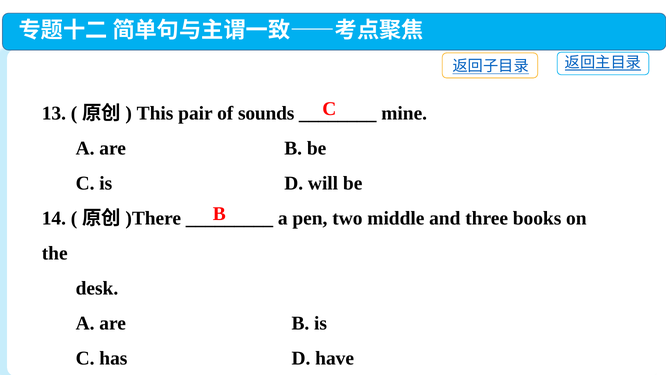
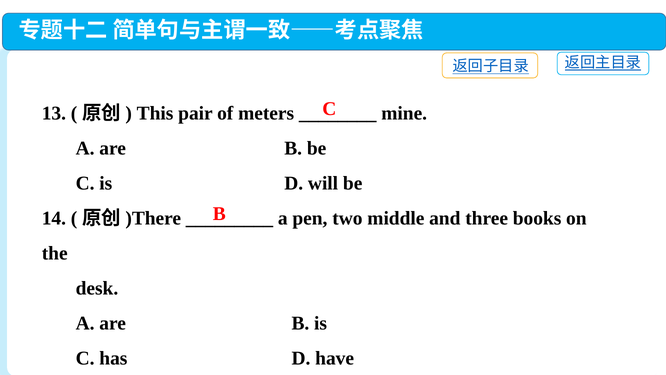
sounds: sounds -> meters (266, 113)
